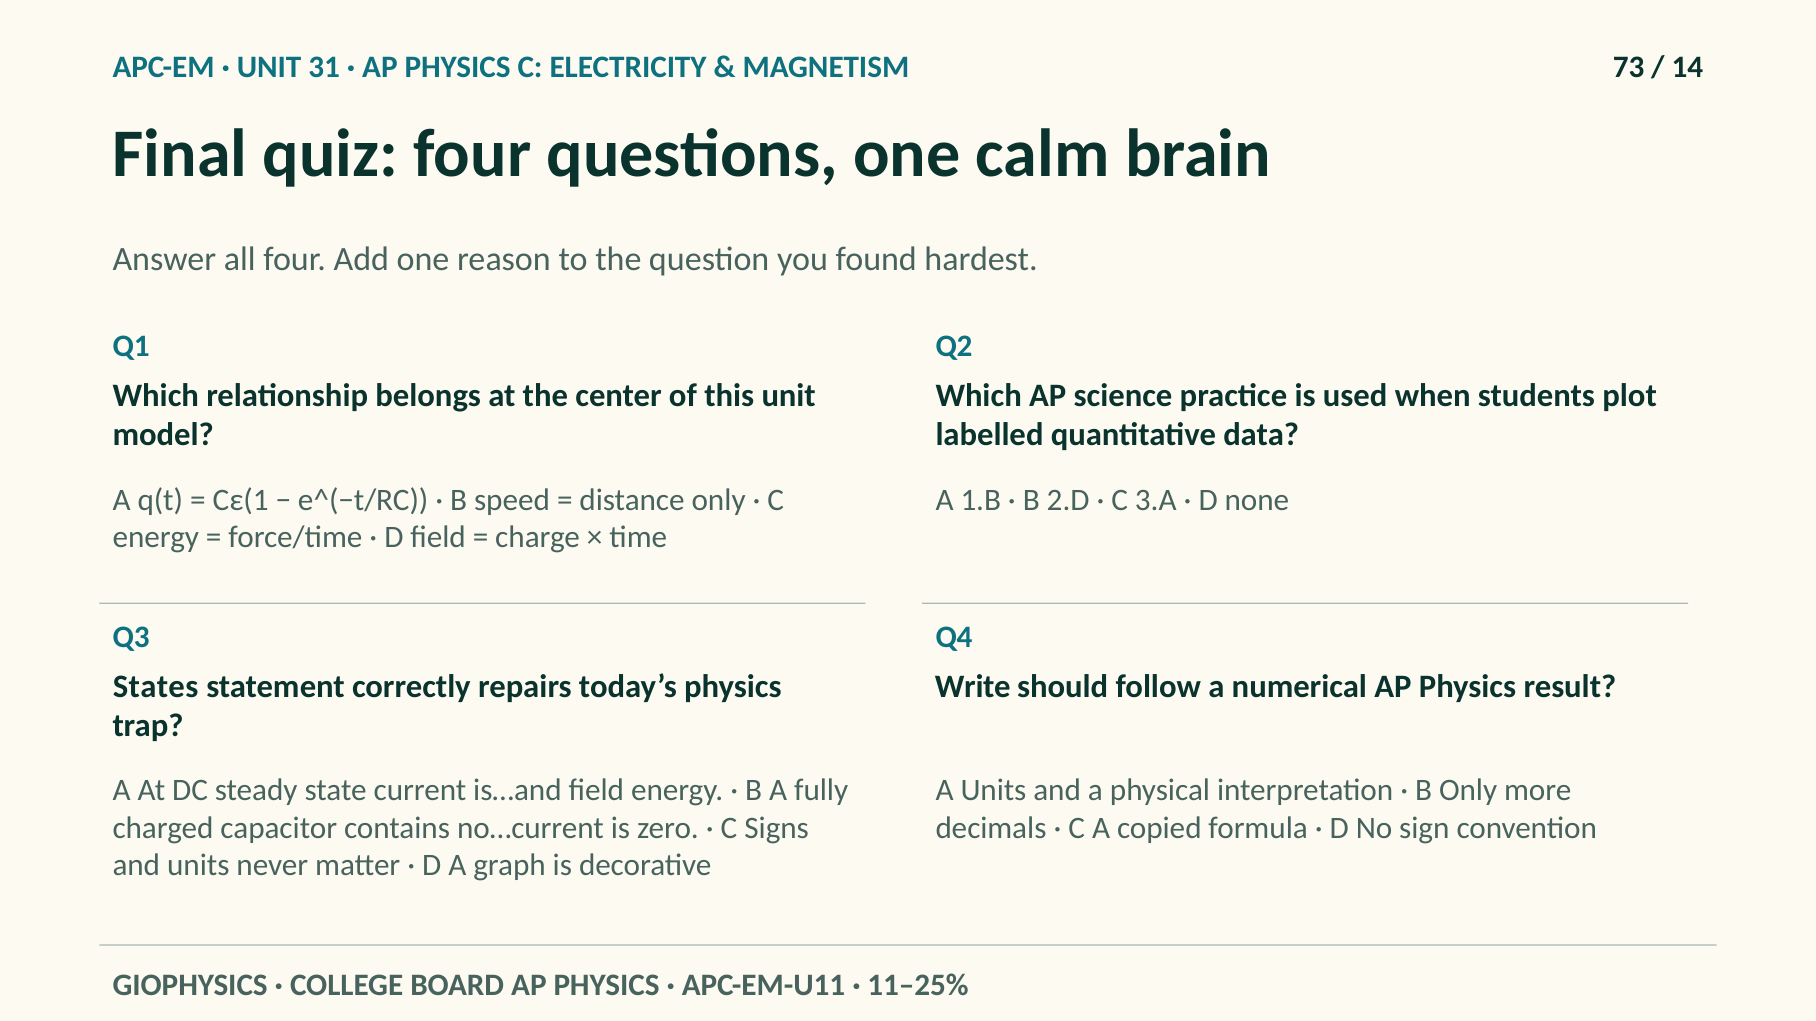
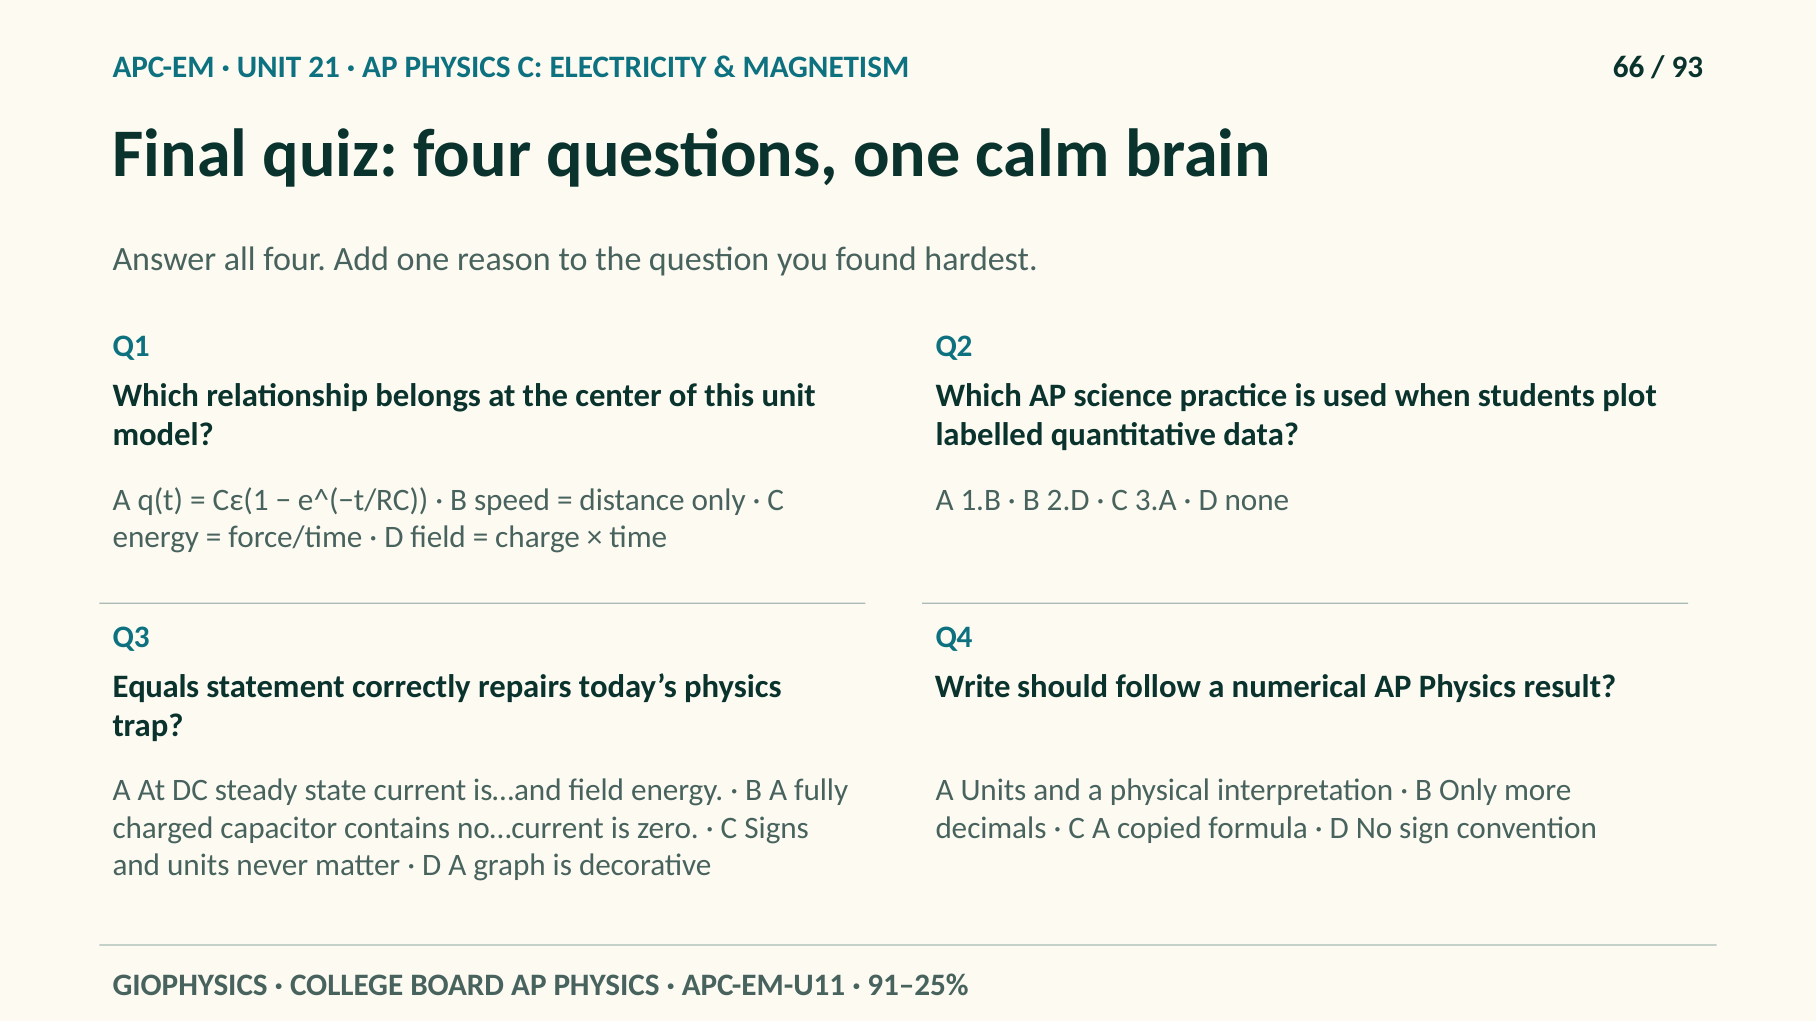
31: 31 -> 21 (324, 67)
73: 73 -> 66 (1629, 67)
14: 14 -> 93 (1687, 67)
States: States -> Equals (156, 687)
11–25%: 11–25% -> 91–25% (918, 985)
